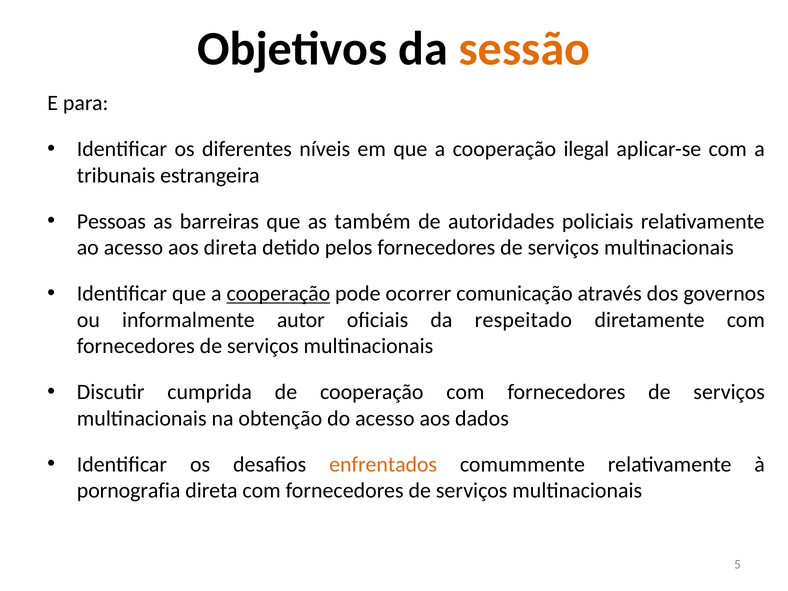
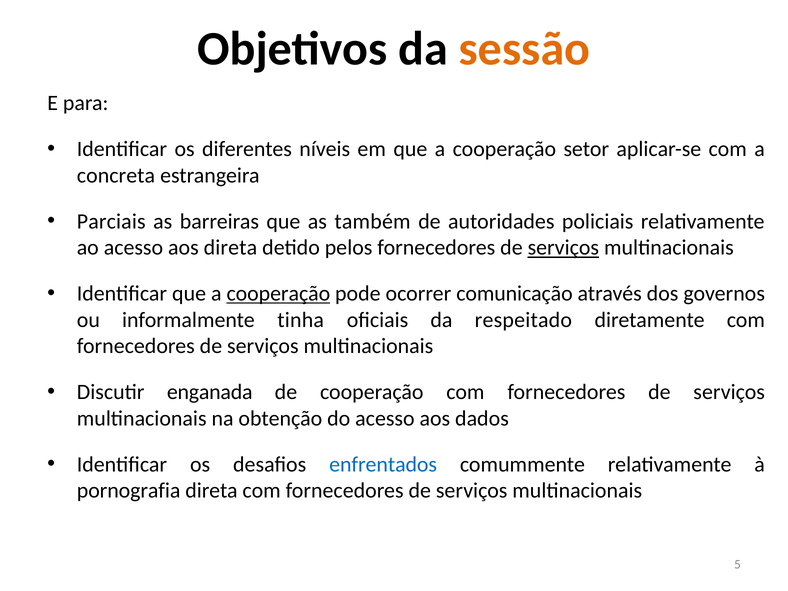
ilegal: ilegal -> setor (586, 149)
tribunais: tribunais -> concreta (116, 175)
Pessoas: Pessoas -> Parciais (111, 221)
serviços underline: none -> present (563, 248)
autor: autor -> tinha (301, 320)
cumprida: cumprida -> enganada (210, 392)
enfrentados colour: orange -> blue (383, 464)
